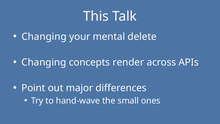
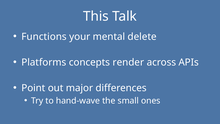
Changing: Changing -> Functions (44, 37)
Changing: Changing -> Platforms (44, 62)
